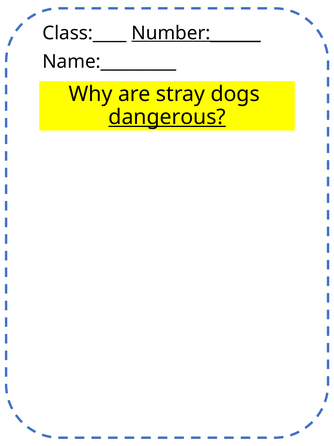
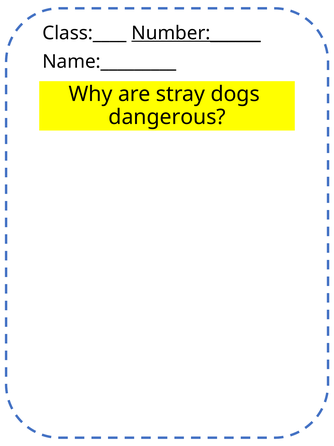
dangerous underline: present -> none (167, 117)
